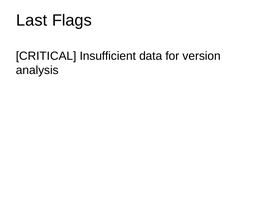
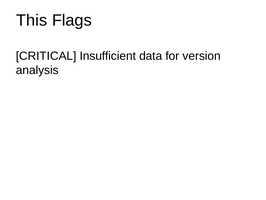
Last: Last -> This (32, 20)
